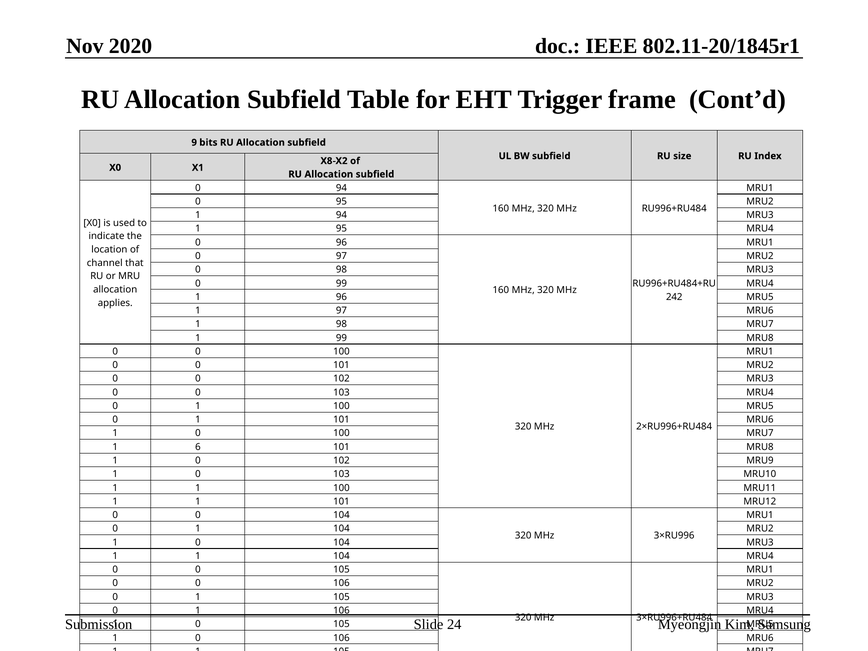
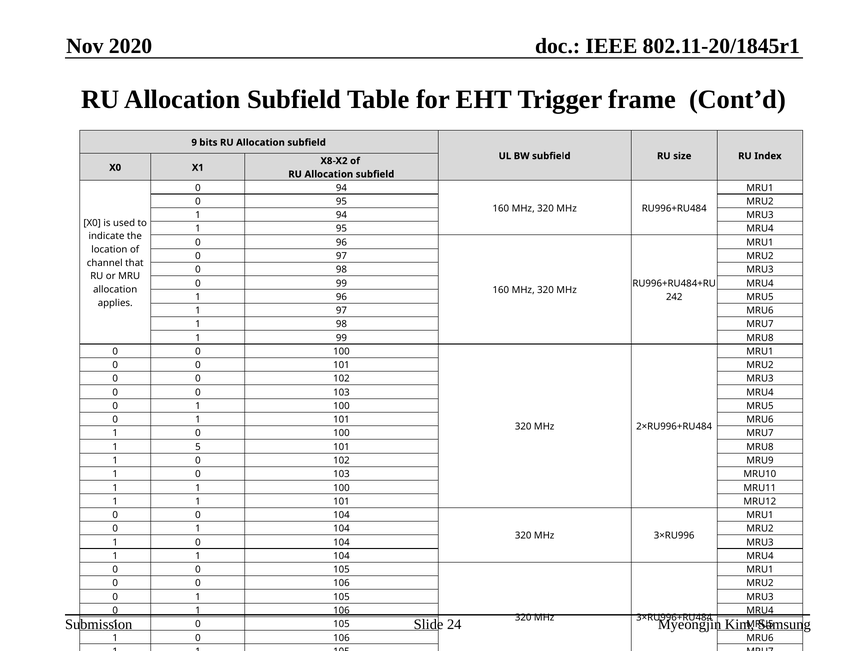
6: 6 -> 5 (198, 447)
